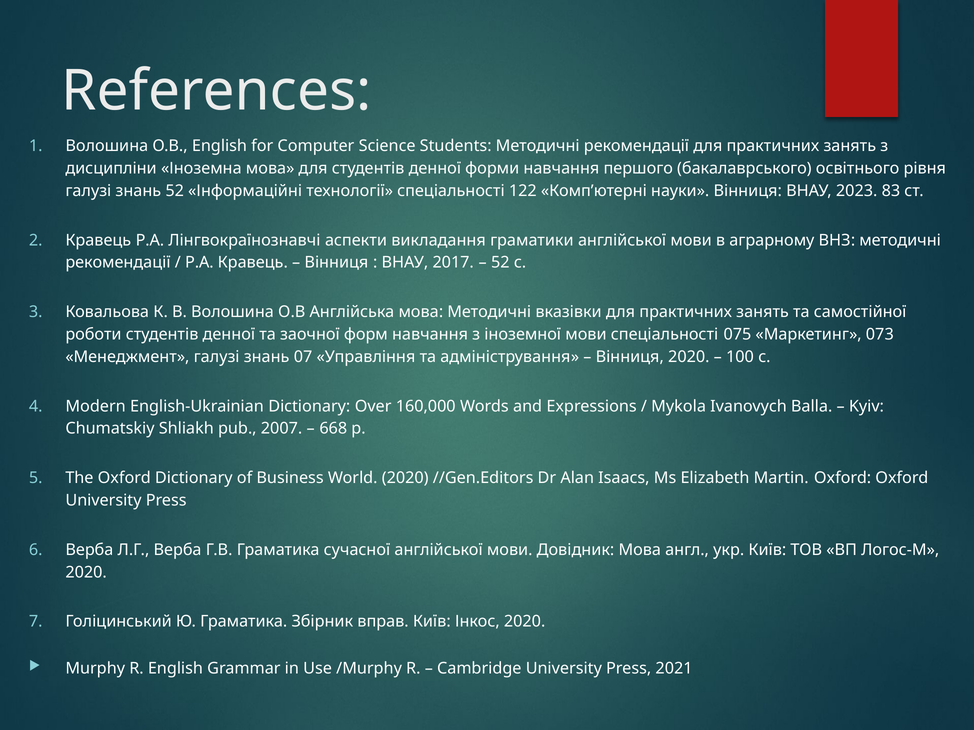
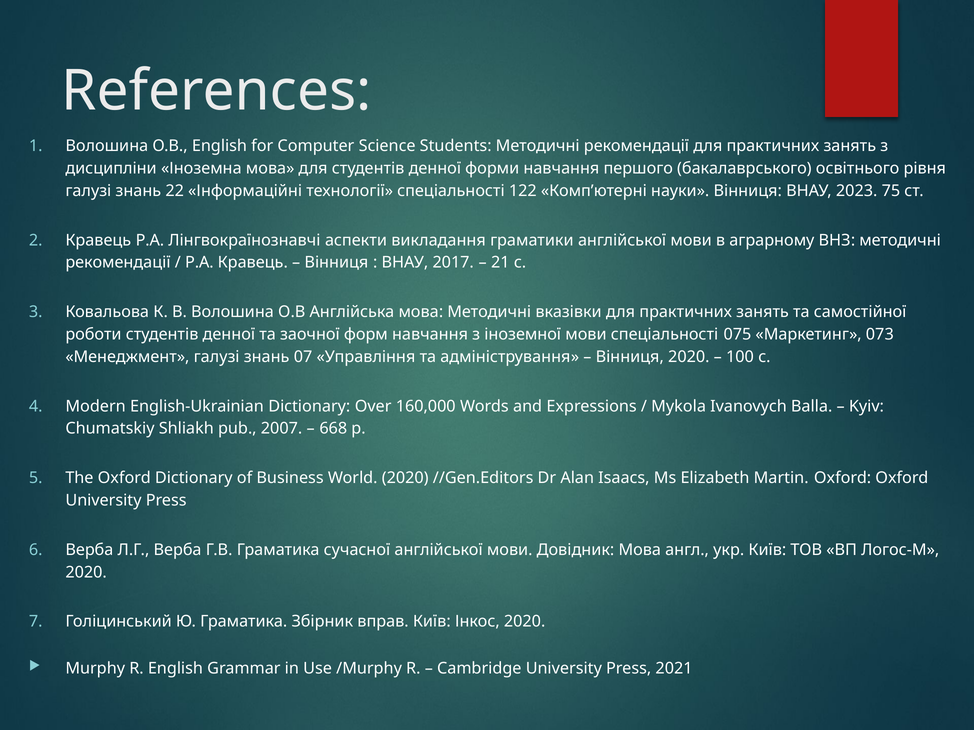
знань 52: 52 -> 22 (175, 191)
83: 83 -> 75 (891, 191)
52: 52 -> 21 (500, 263)
